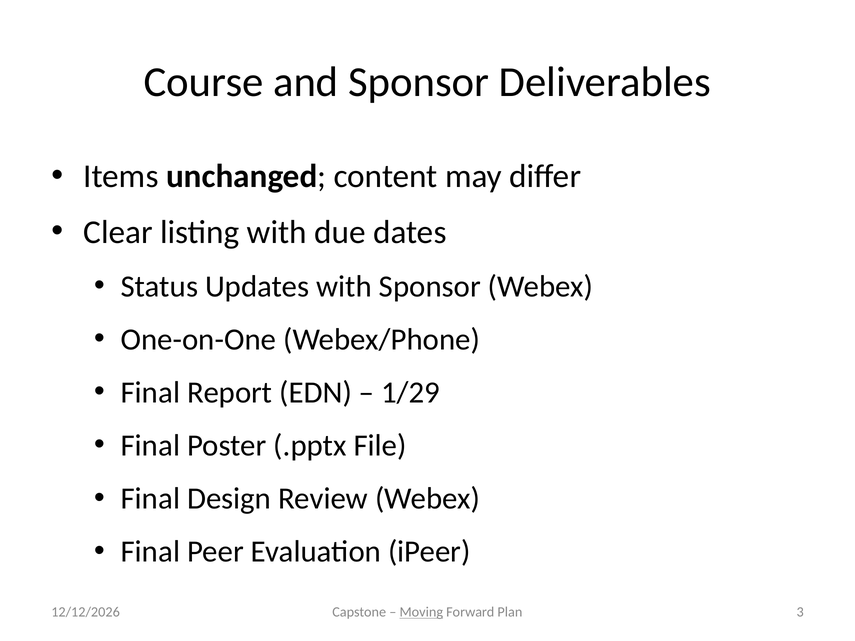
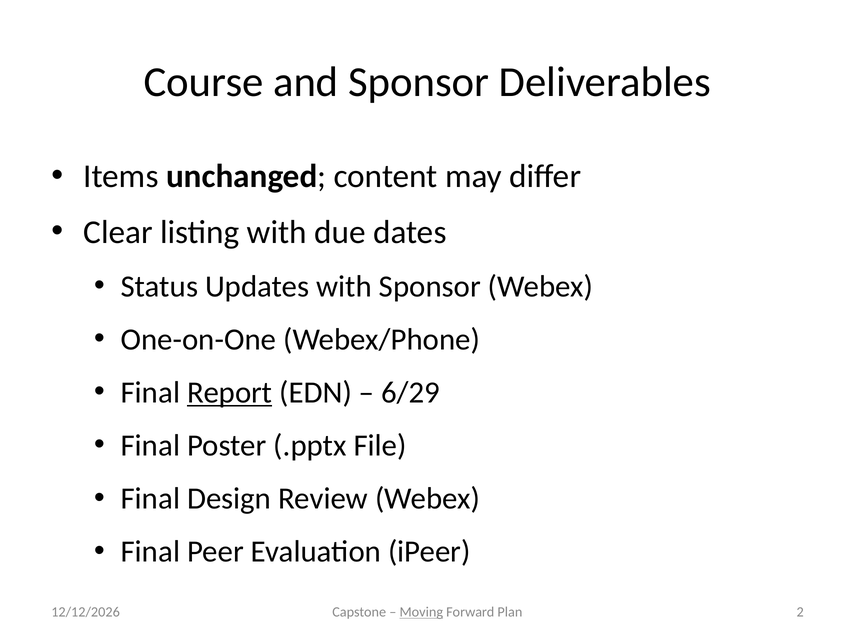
Report underline: none -> present (230, 393)
1/29: 1/29 -> 6/29 (411, 393)
3: 3 -> 2 (800, 612)
